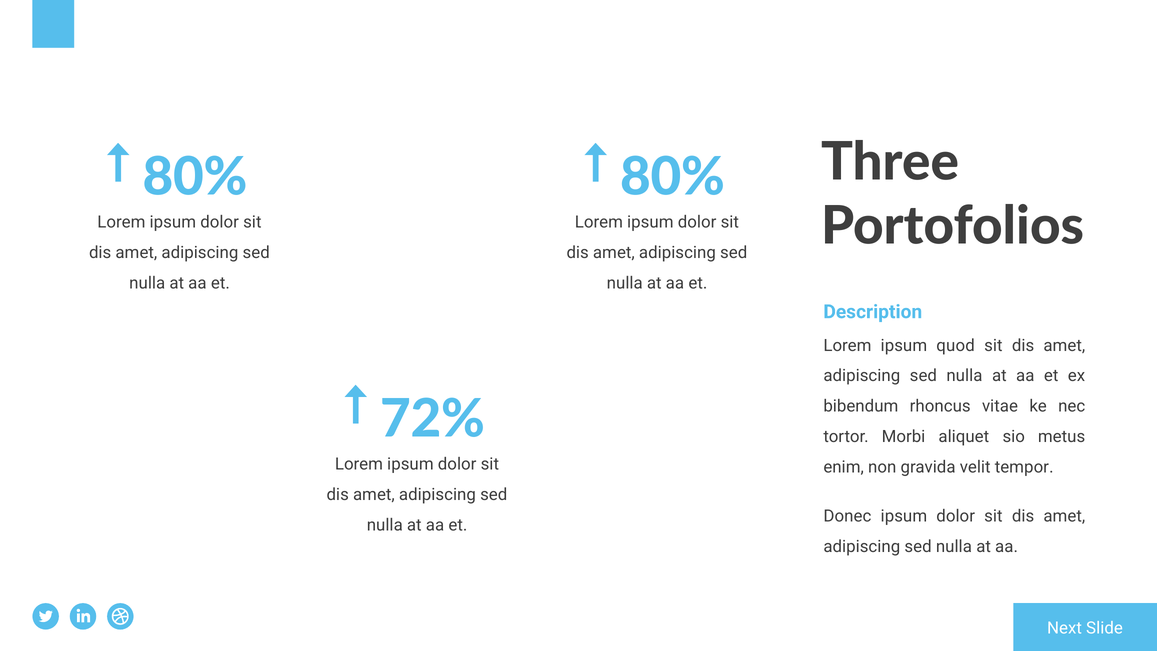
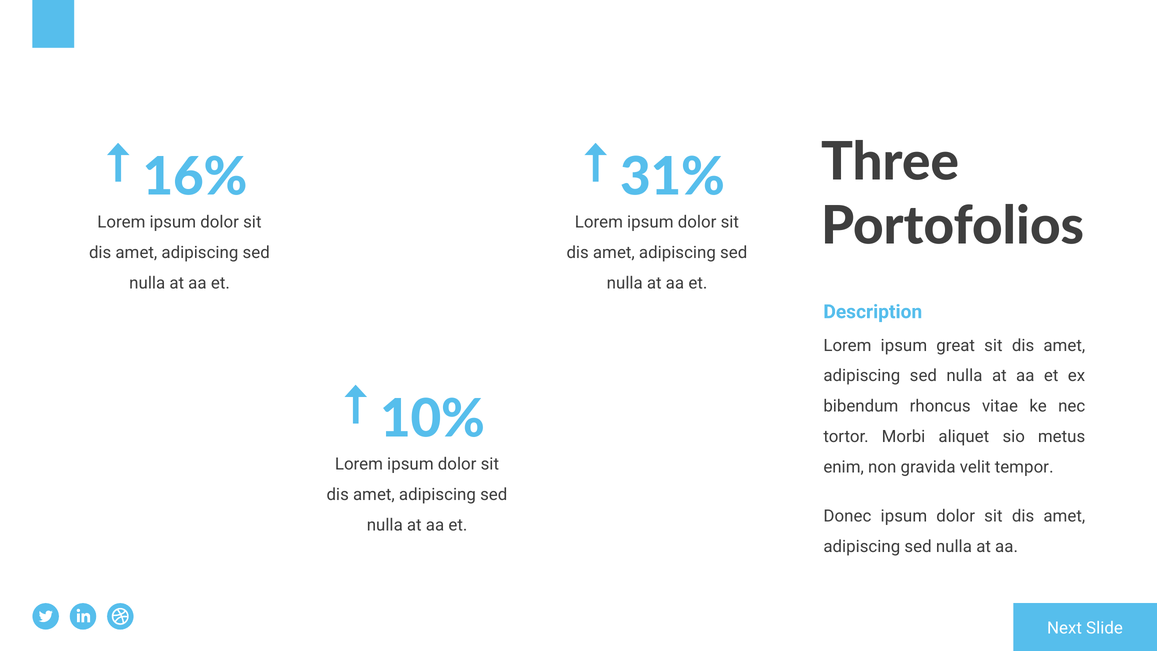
80%: 80% -> 16% (195, 177)
80%: 80% -> 31% (673, 177)
quod: quod -> great (956, 345)
72%: 72% -> 10% (433, 419)
